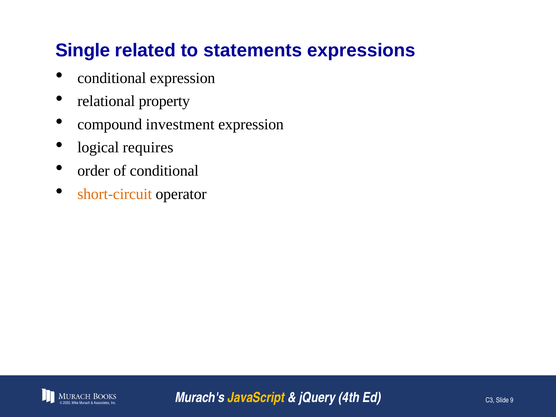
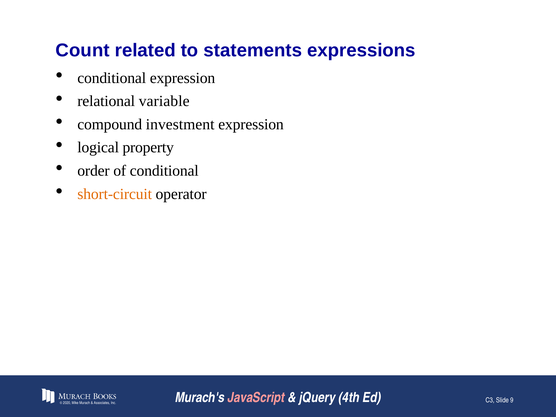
Single: Single -> Count (83, 51)
property: property -> variable (164, 101)
requires: requires -> property (148, 148)
JavaScript colour: yellow -> pink (256, 398)
